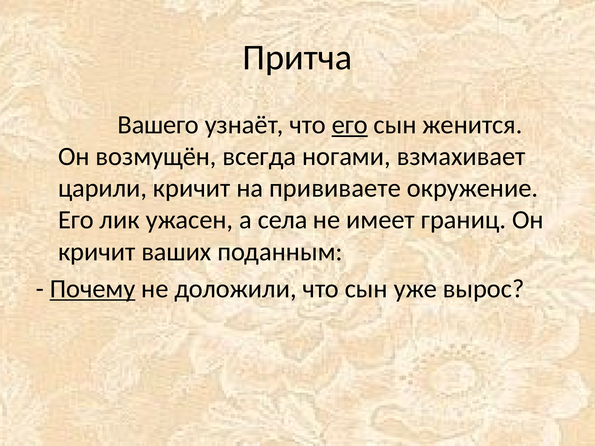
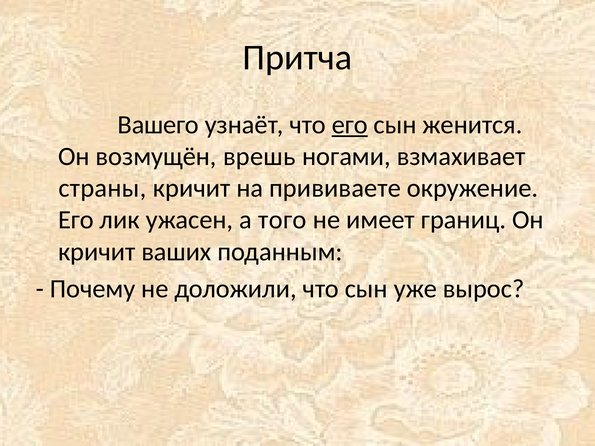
всегда: всегда -> врешь (259, 157)
царили: царили -> страны (102, 188)
села: села -> того (282, 220)
Почему underline: present -> none (93, 289)
